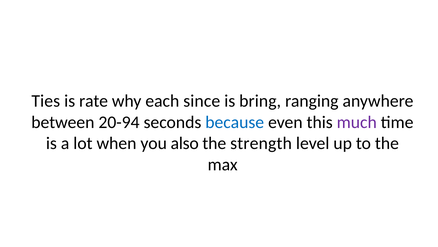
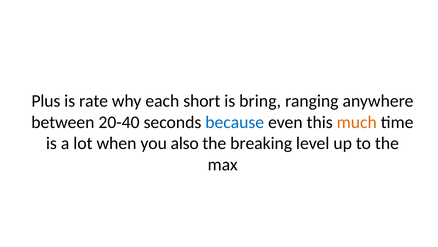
Ties: Ties -> Plus (46, 101)
since: since -> short (202, 101)
20-94: 20-94 -> 20-40 (119, 122)
much colour: purple -> orange (357, 122)
strength: strength -> breaking (261, 143)
